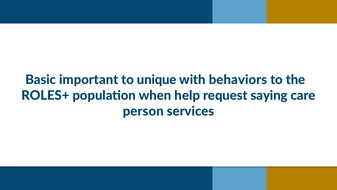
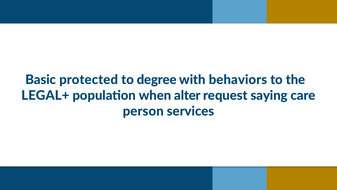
important: important -> protected (89, 80)
unique: unique -> degree (157, 80)
ROLES+: ROLES+ -> LEGAL+ (45, 95)
help: help -> alter (187, 95)
